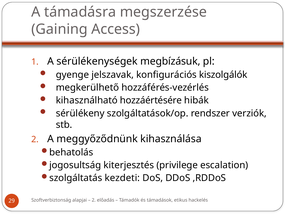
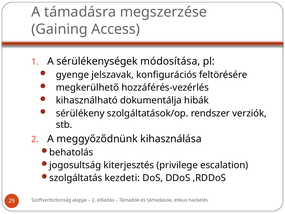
megbízásuk: megbízásuk -> módosítása (170, 61)
kiszolgálók: kiszolgálók -> feltörésére (223, 75)
hozzáértésére: hozzáértésére -> dokumentálja (151, 100)
